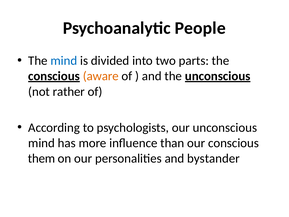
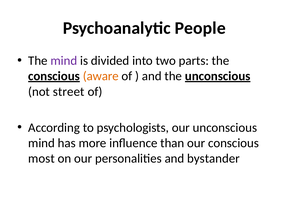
mind colour: blue -> purple (64, 61)
rather: rather -> street (69, 91)
them: them -> most (41, 158)
